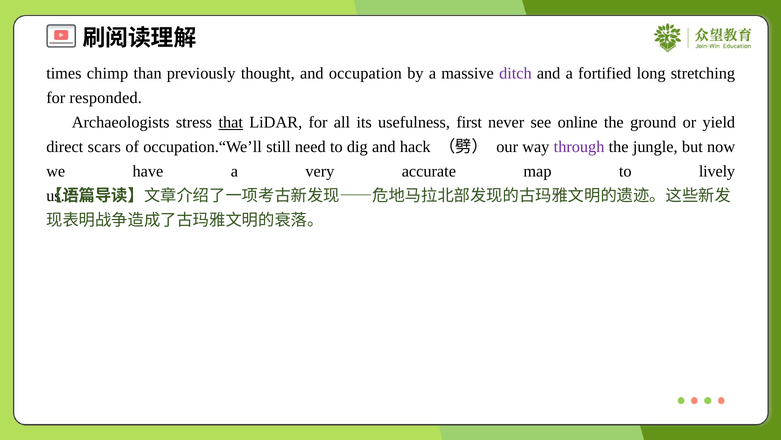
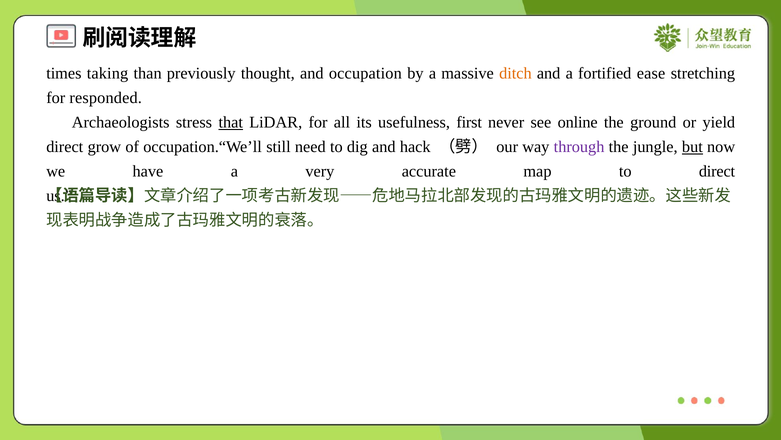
chimp: chimp -> taking (107, 73)
ditch colour: purple -> orange (515, 73)
long: long -> ease (651, 73)
scars: scars -> grow (104, 147)
but underline: none -> present (692, 147)
to lively: lively -> direct (717, 171)
